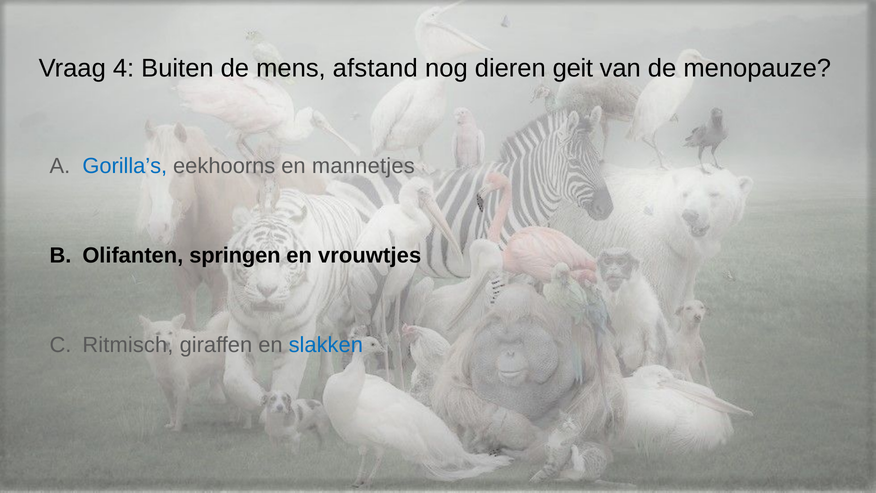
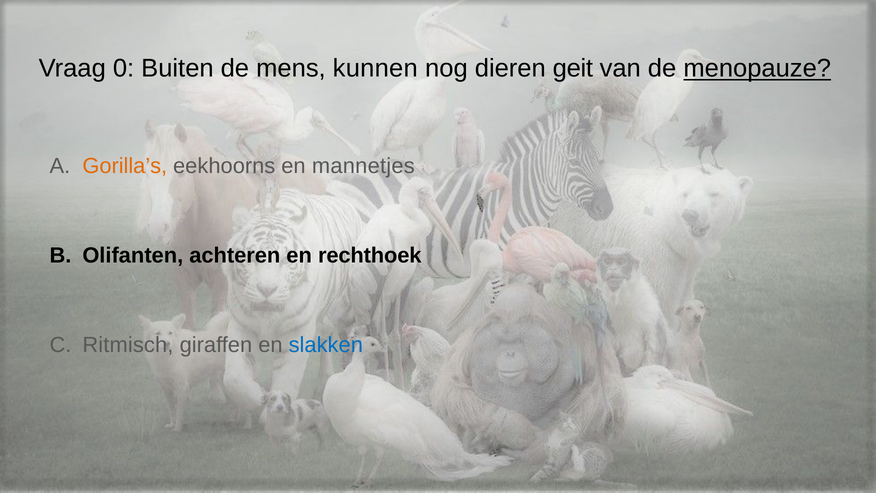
4: 4 -> 0 (124, 69)
afstand: afstand -> kunnen (375, 69)
menopauze underline: none -> present (757, 69)
Gorilla’s colour: blue -> orange (125, 166)
springen: springen -> achteren (235, 255)
vrouwtjes: vrouwtjes -> rechthoek (370, 255)
